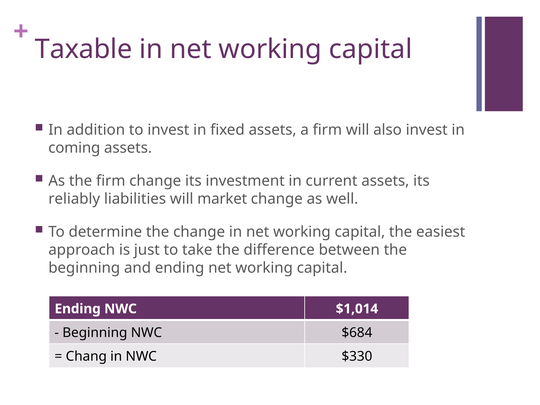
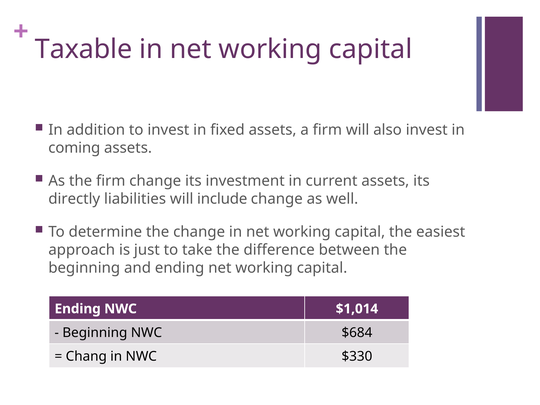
reliably: reliably -> directly (74, 199)
market: market -> include (222, 199)
